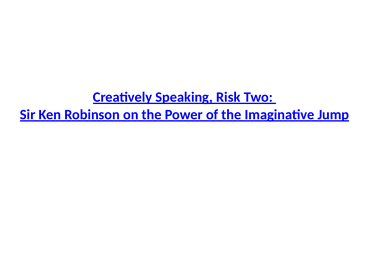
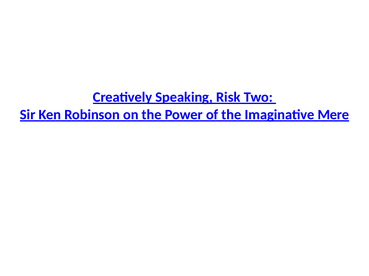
Jump: Jump -> Mere (333, 115)
